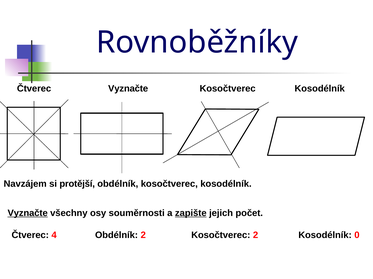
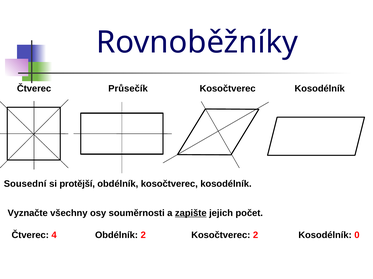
Vyznačte: Vyznačte -> Průsečík (128, 89)
Navzájem: Navzájem -> Sousední (25, 184)
Vyznačte underline: present -> none (28, 214)
